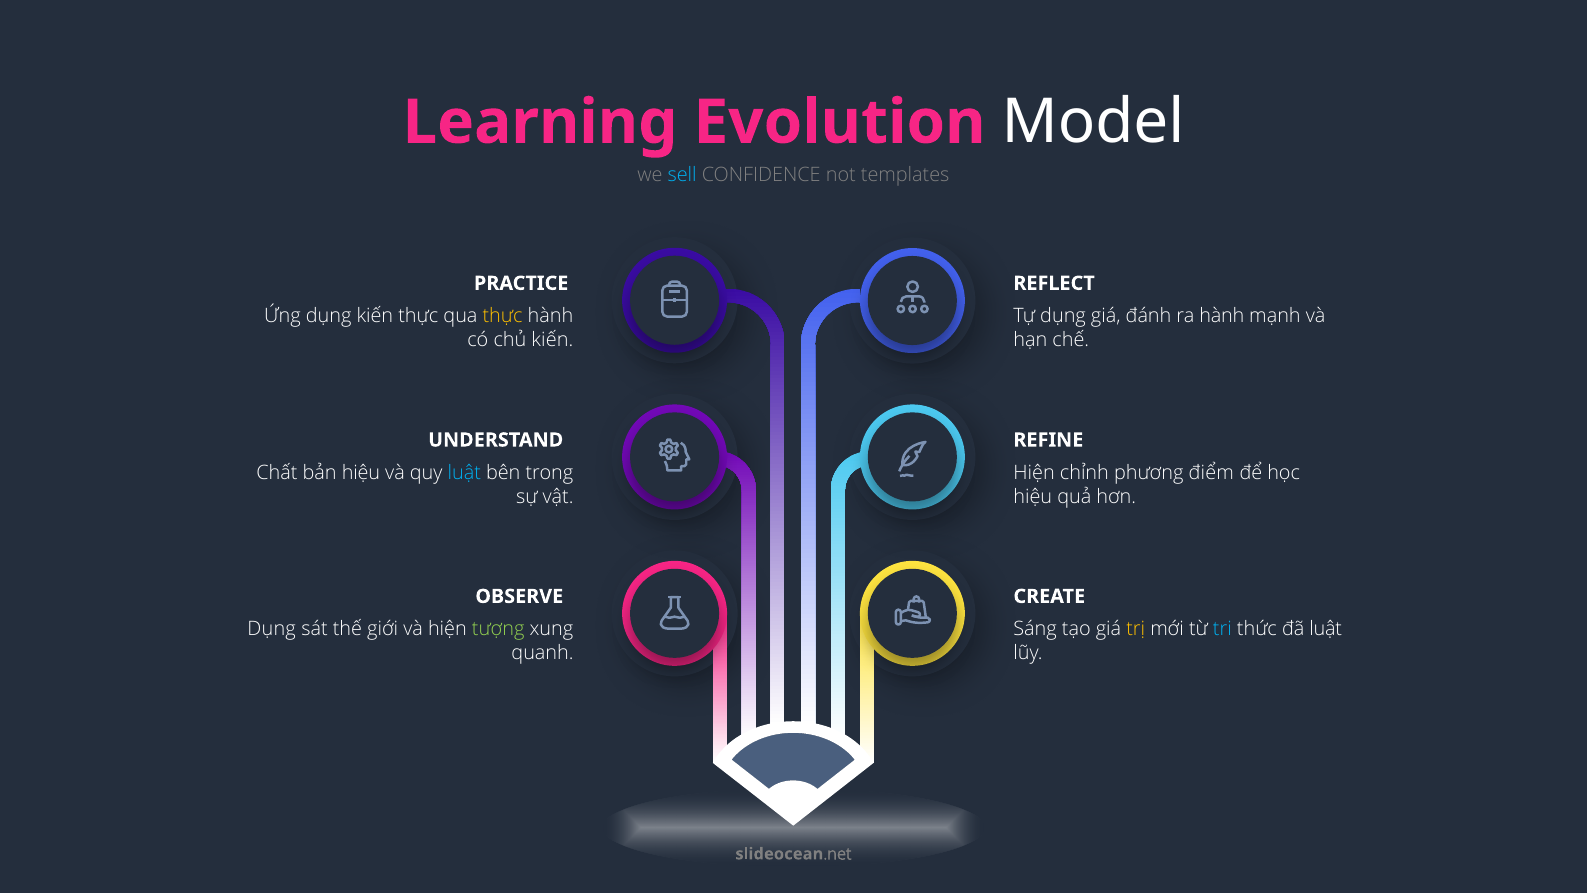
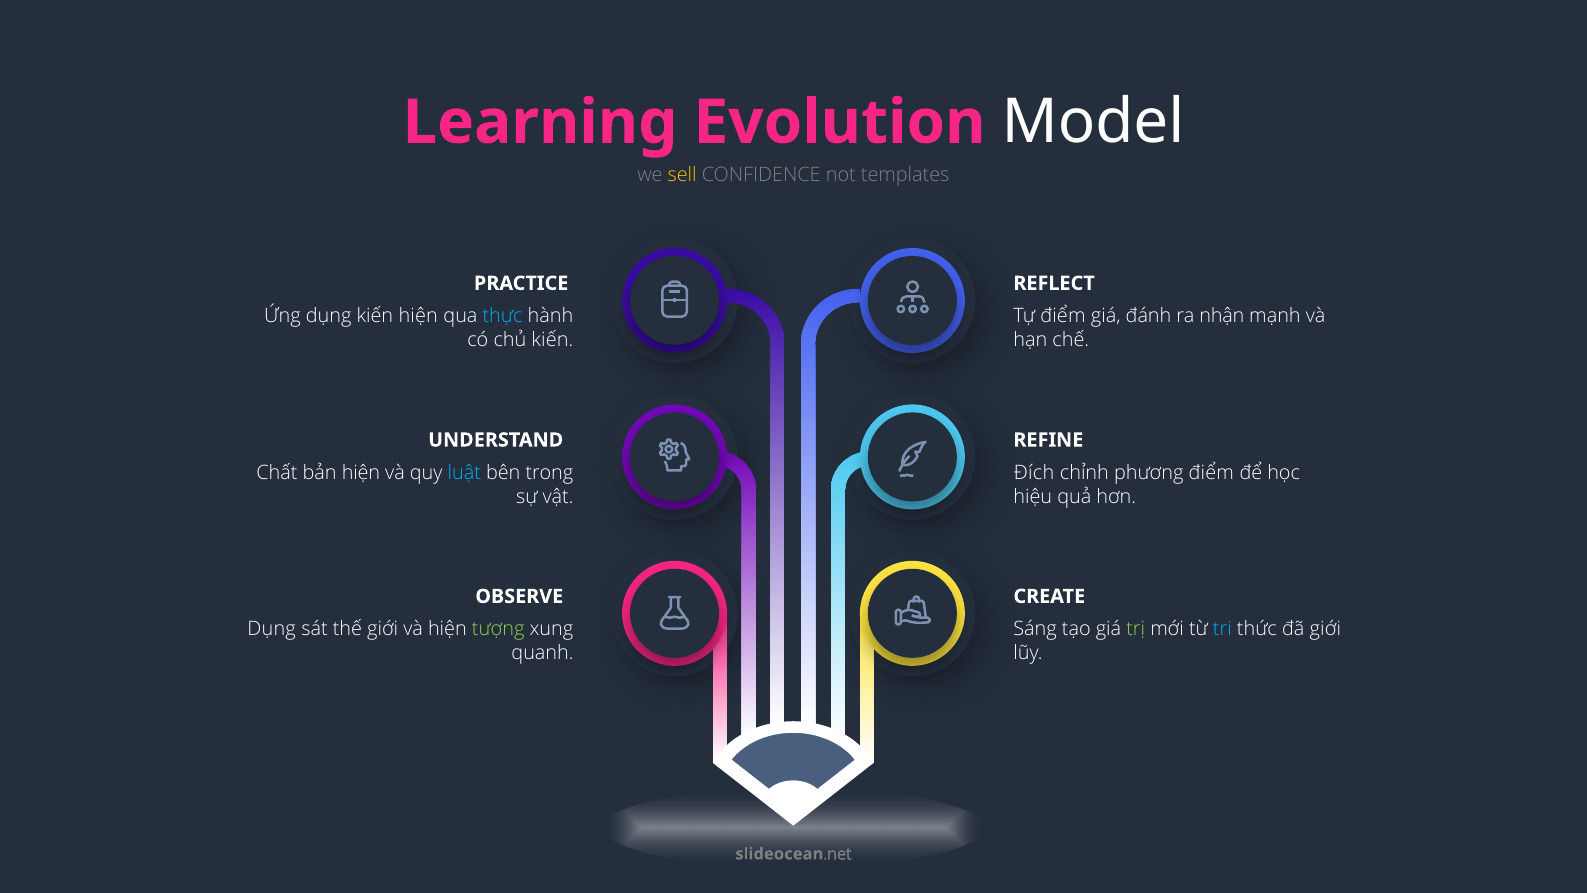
sell colour: light blue -> yellow (682, 175)
kiến thực: thực -> hiện (418, 316)
thực colour: yellow -> light blue (503, 316)
Tự dụng: dụng -> điểm (1063, 316)
ra hành: hành -> nhận (1222, 316)
bản hiệu: hiệu -> hiện (361, 473)
Hiện: Hiện -> Đích (1034, 473)
trị colour: yellow -> light green (1136, 629)
đã luật: luật -> giới (1325, 629)
